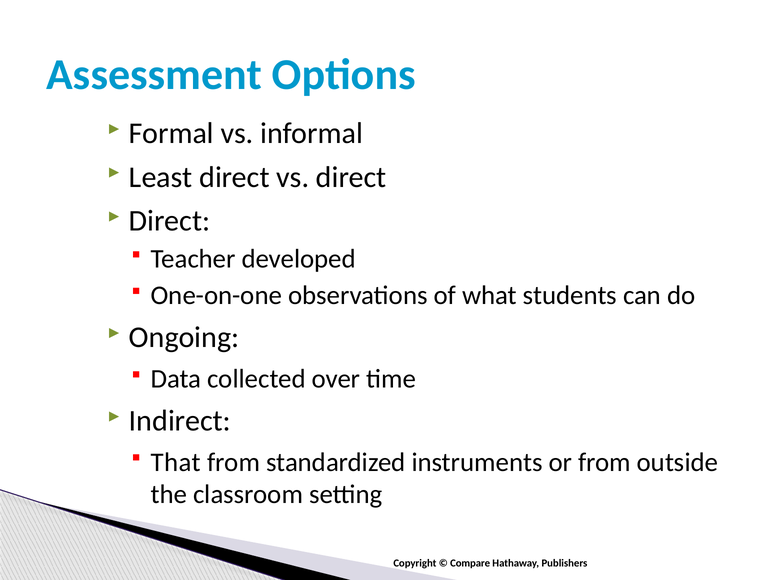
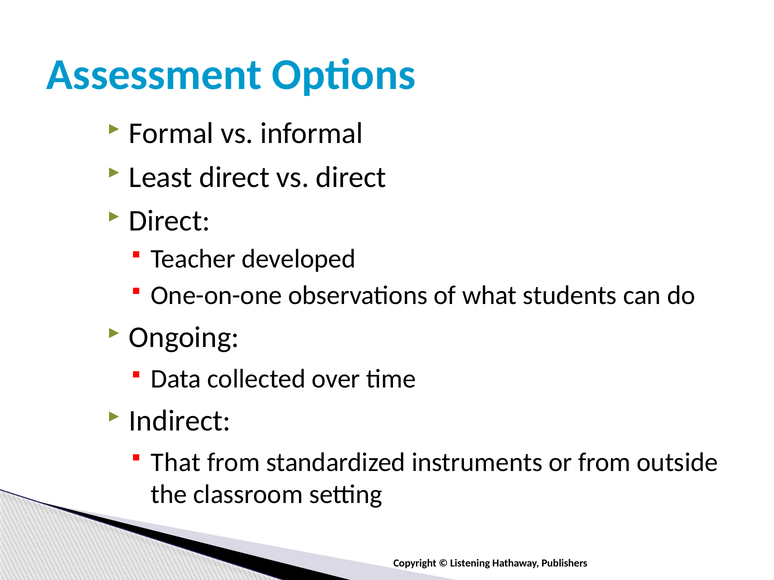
Compare: Compare -> Listening (470, 564)
